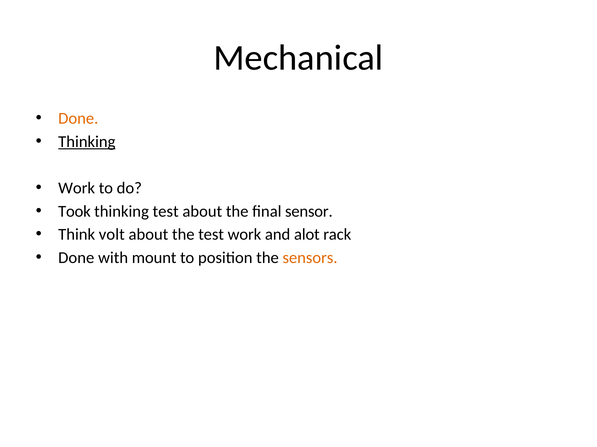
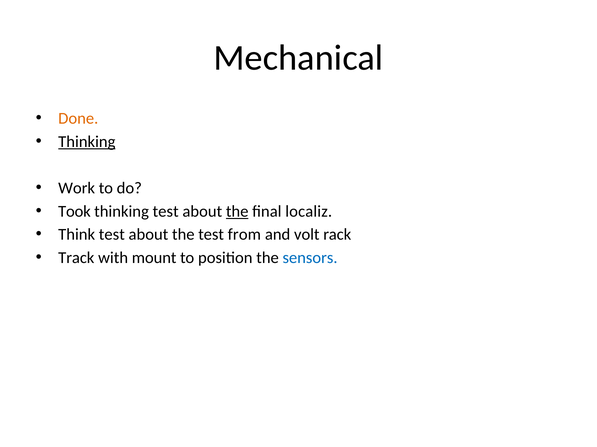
the underline: none -> present (237, 212)
sensor: sensor -> localiz (309, 212)
Think volt: volt -> test (112, 235)
test work: work -> from (244, 235)
alot: alot -> volt (307, 235)
Done: Done -> Track (76, 258)
sensors colour: orange -> blue (310, 258)
